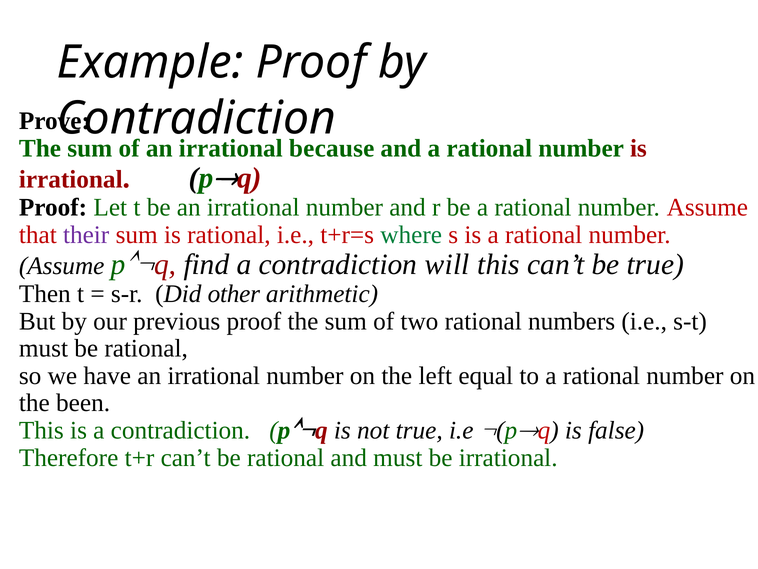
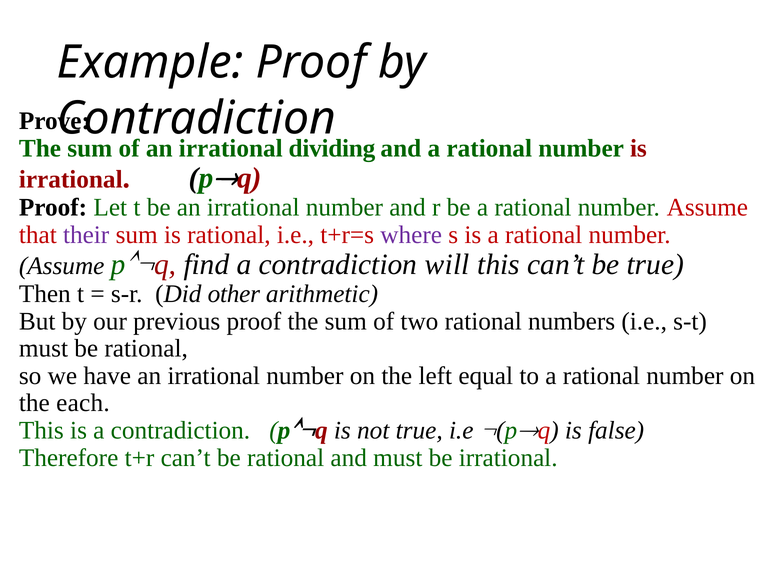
because: because -> dividing (332, 148)
where colour: green -> purple (411, 235)
been: been -> each (83, 403)
